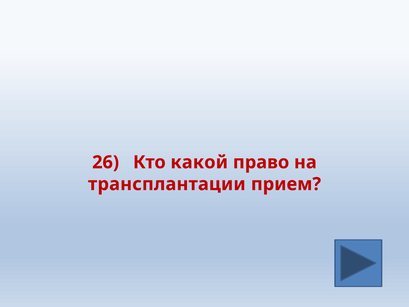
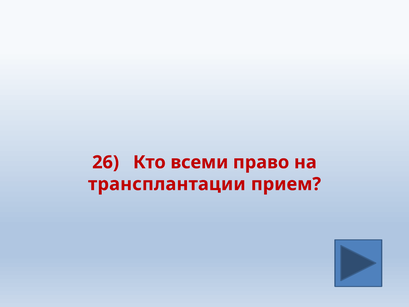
какой: какой -> всеми (199, 162)
